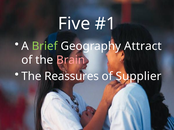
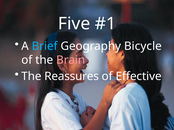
Brief colour: light green -> light blue (45, 46)
Attract: Attract -> Bicycle (143, 46)
Supplier: Supplier -> Effective (139, 77)
